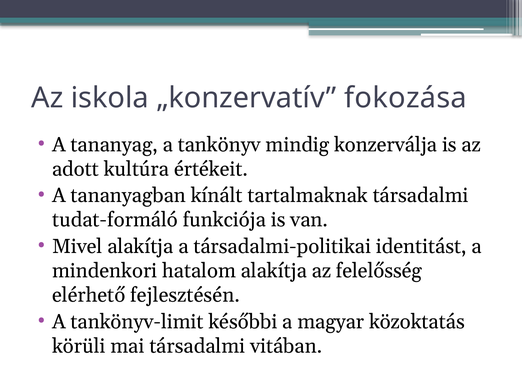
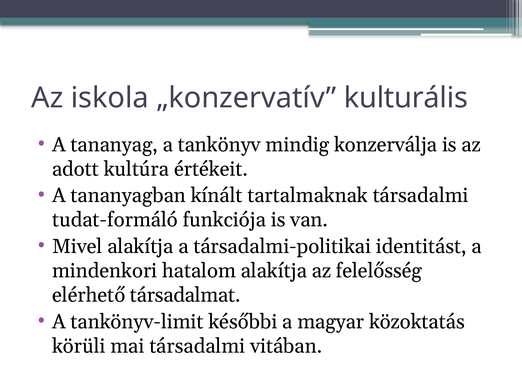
fokozása: fokozása -> kulturális (406, 98)
fejlesztésén: fejlesztésén -> társadalmat (185, 295)
